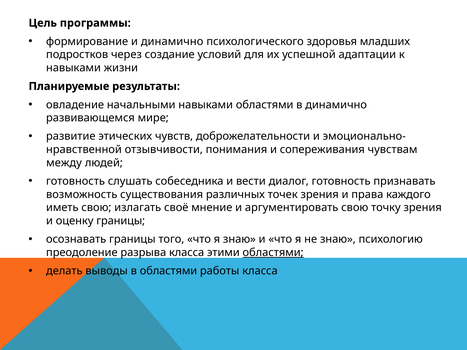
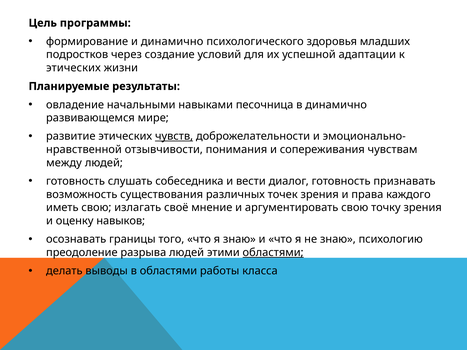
навыками: навыками -> этических (73, 68)
навыками областями: областями -> песочница (265, 105)
чувств underline: none -> present (174, 136)
оценку границы: границы -> навыков (121, 221)
разрыва класса: класса -> людей (187, 253)
